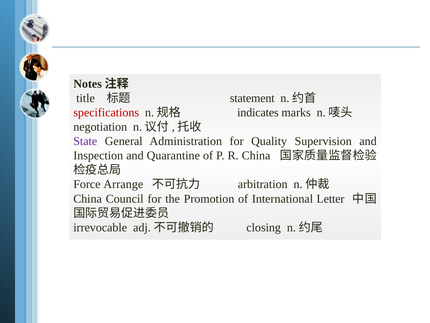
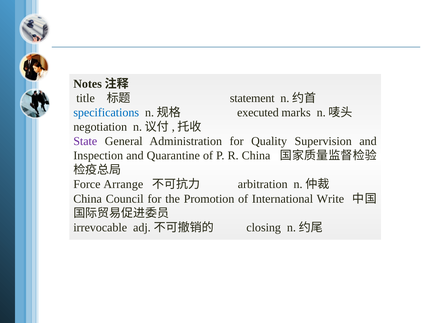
specifications colour: red -> blue (106, 112)
indicates: indicates -> executed (258, 112)
Letter: Letter -> Write (330, 198)
